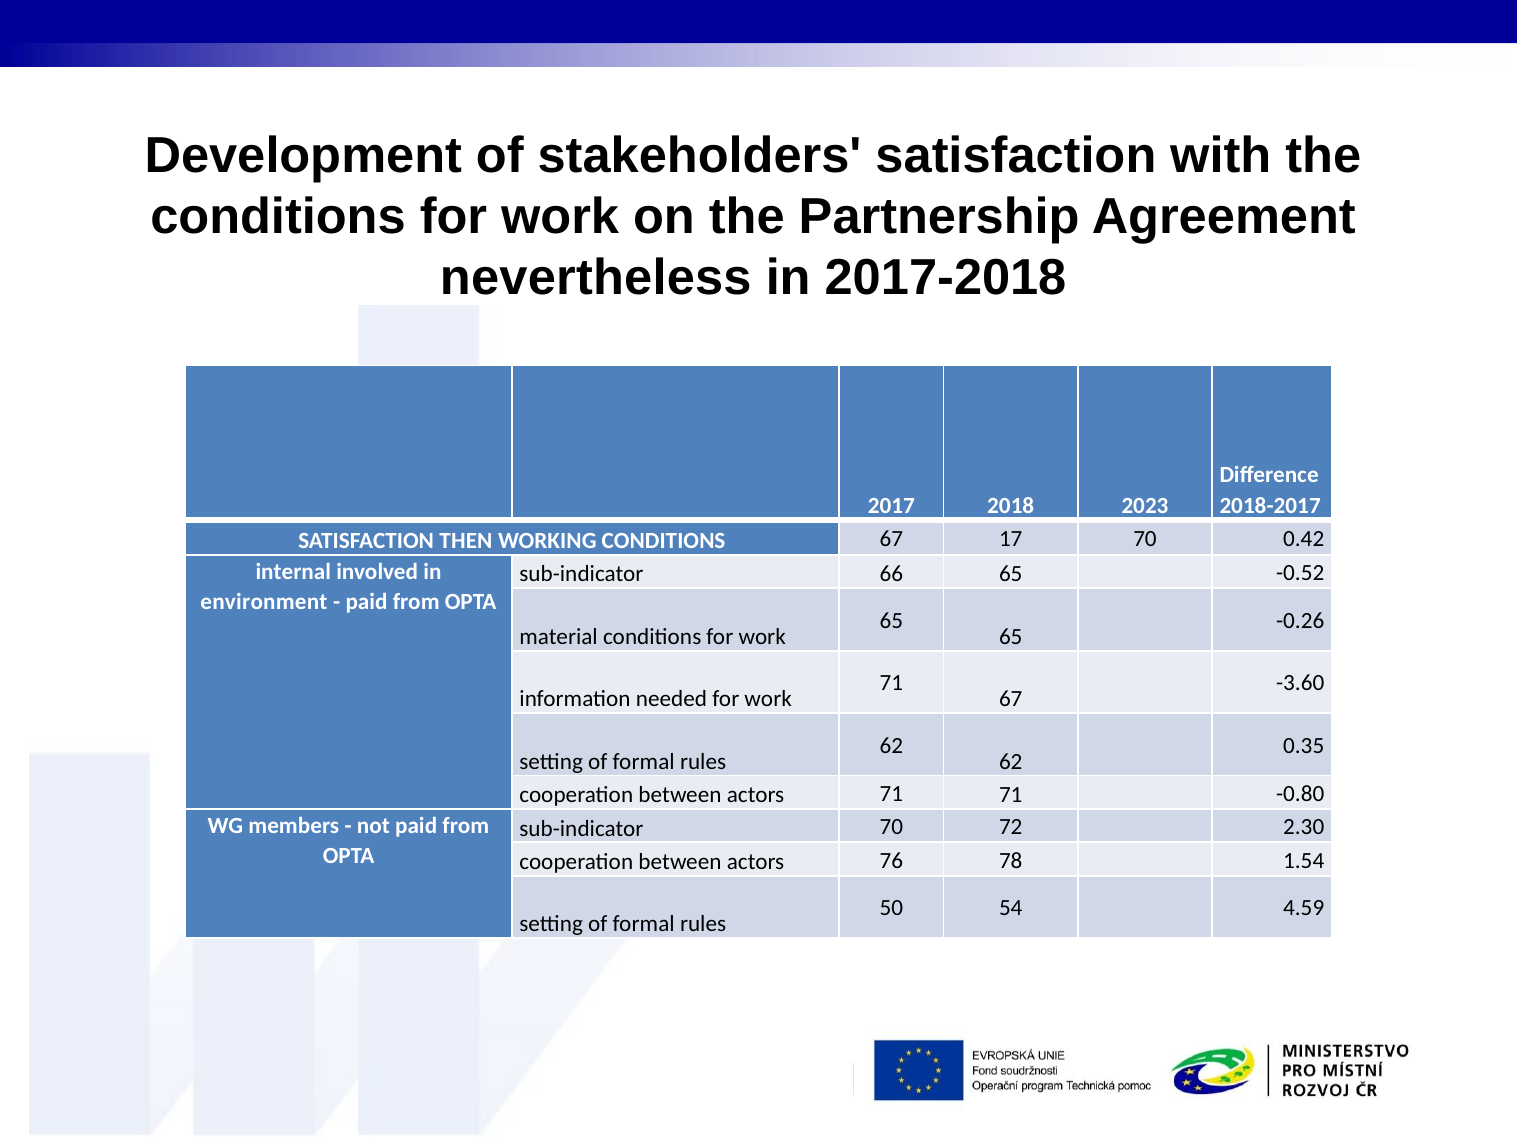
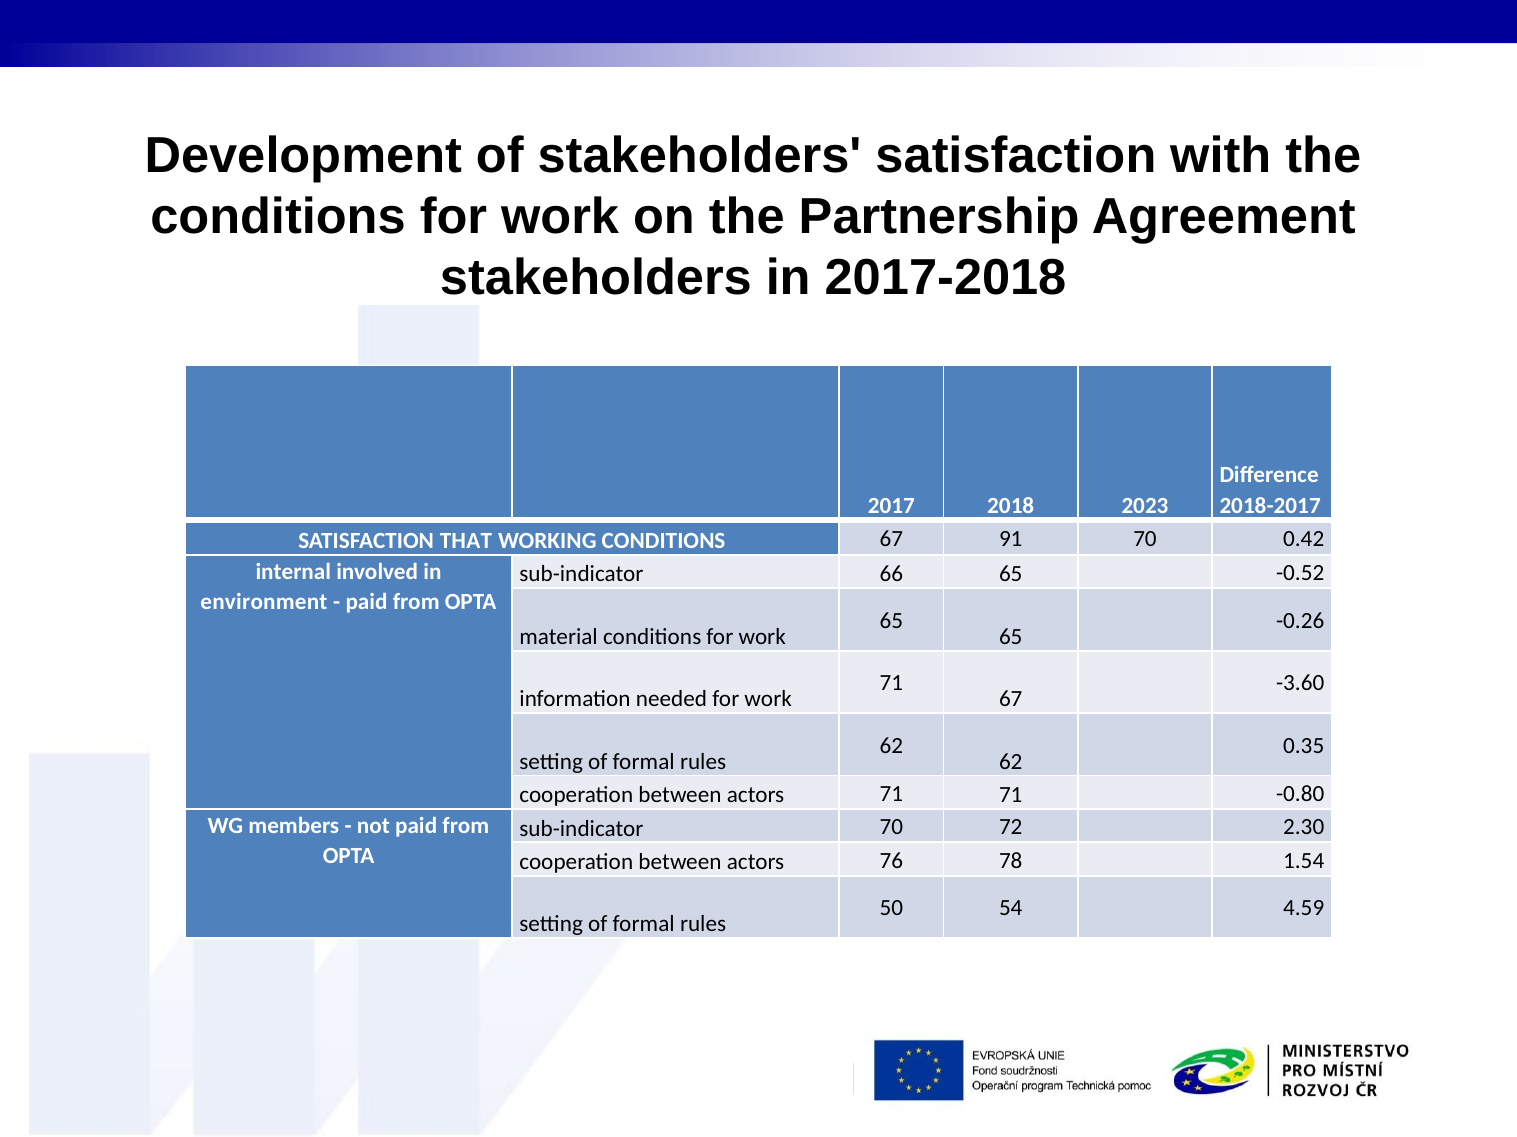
nevertheless: nevertheless -> stakeholders (596, 278)
THEN: THEN -> THAT (466, 541)
17: 17 -> 91 (1011, 539)
